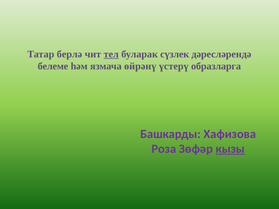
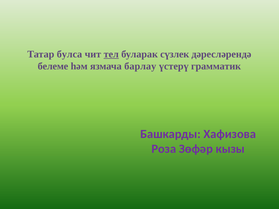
берлә: берлә -> булса (69, 54)
өйрәнү: өйрәнү -> барлау (140, 66)
образларга: образларга -> грамматик (216, 66)
кызы underline: present -> none (230, 149)
